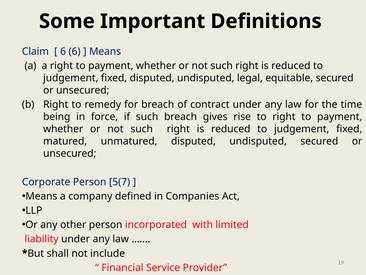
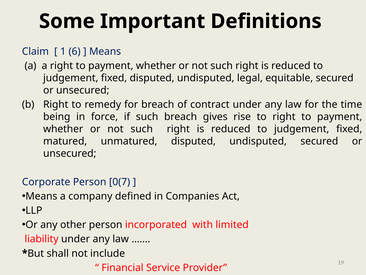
6: 6 -> 1 (63, 51)
5(7: 5(7 -> 0(7 (120, 182)
